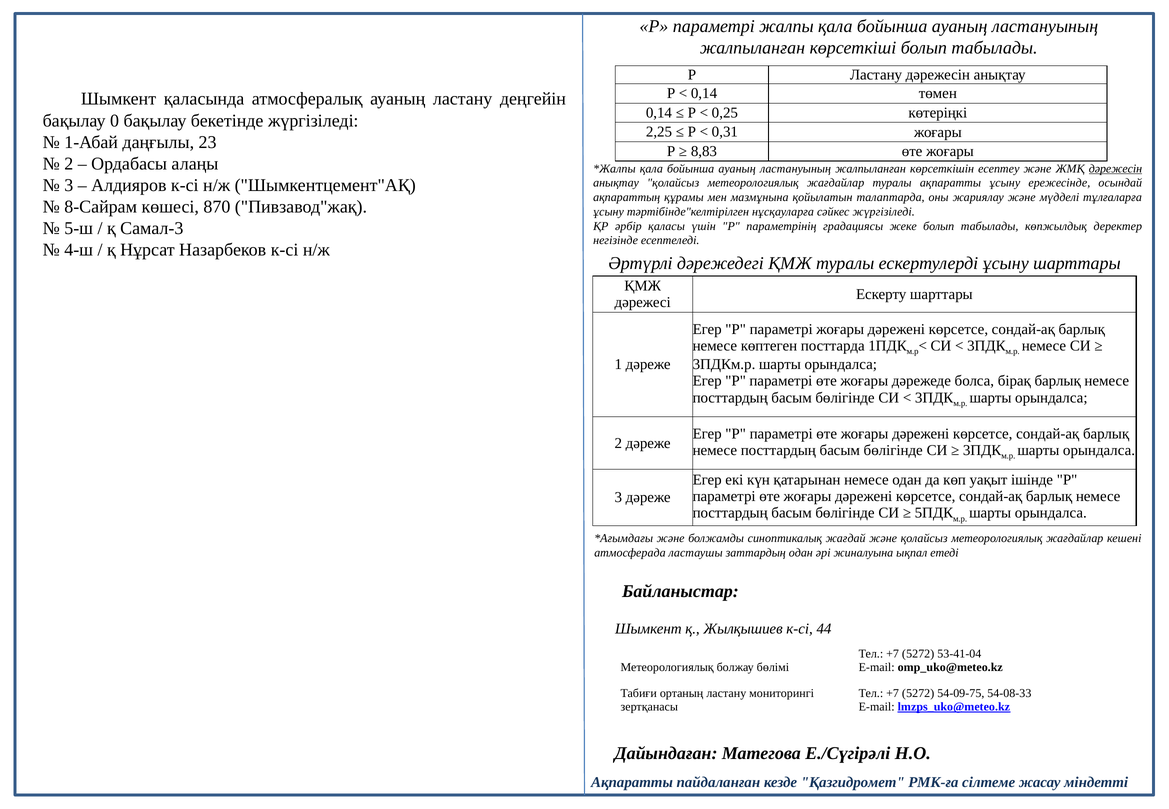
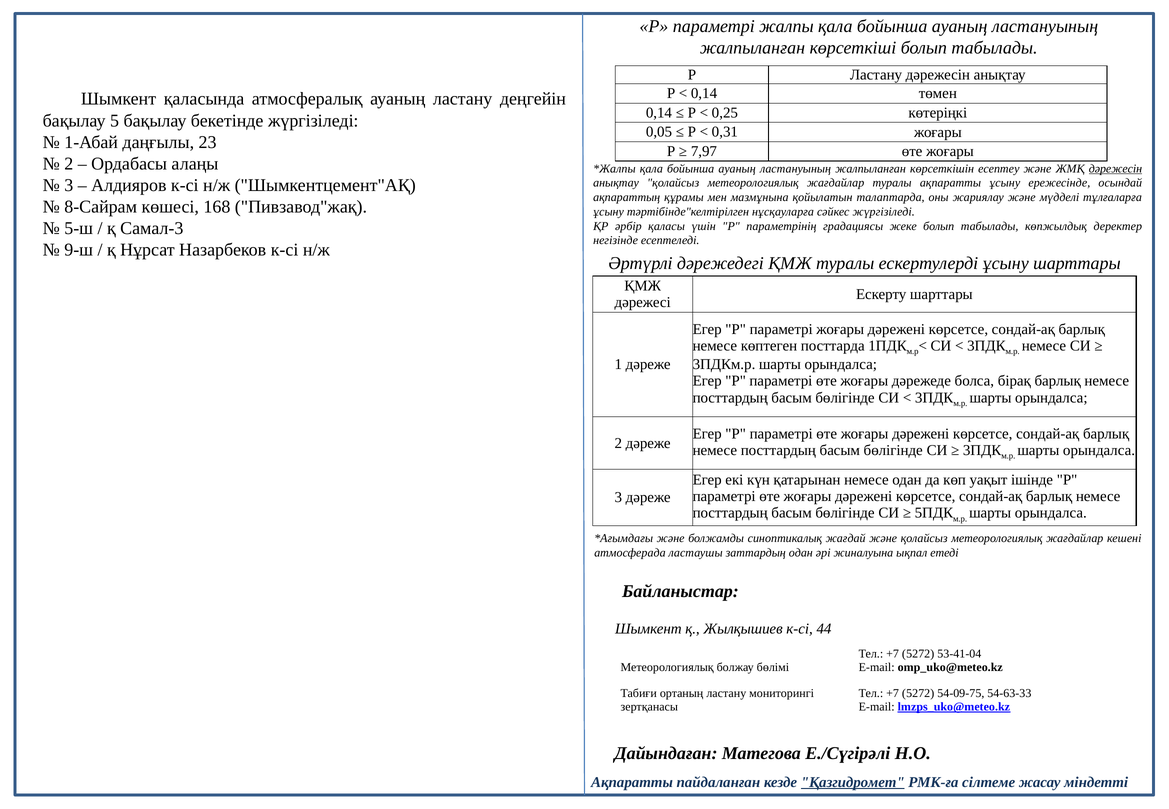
0: 0 -> 5 (115, 121)
2,25: 2,25 -> 0,05 (659, 132)
8,83: 8,83 -> 7,97 (704, 151)
870: 870 -> 168 (217, 207)
4-ш: 4-ш -> 9-ш (79, 250)
54-08-33: 54-08-33 -> 54-63-33 (1009, 694)
Қазгидромет underline: none -> present (853, 782)
